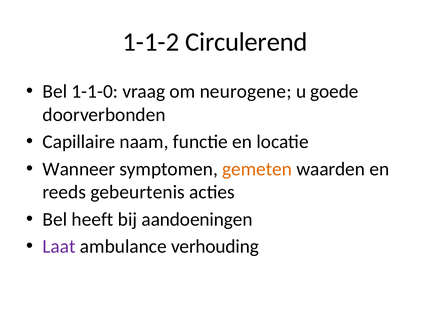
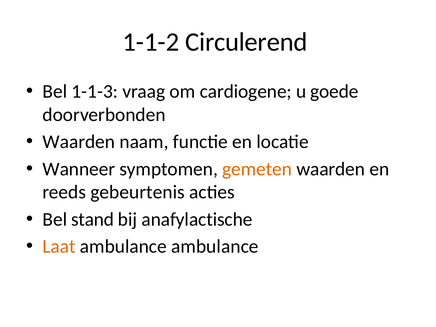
1-1-0: 1-1-0 -> 1-1-3 (95, 91)
neurogene: neurogene -> cardiogene (246, 91)
Capillaire: Capillaire -> Waarden (79, 142)
heeft: heeft -> stand (93, 219)
aandoeningen: aandoeningen -> anafylactische (197, 219)
Laat colour: purple -> orange (59, 247)
ambulance verhouding: verhouding -> ambulance (215, 247)
